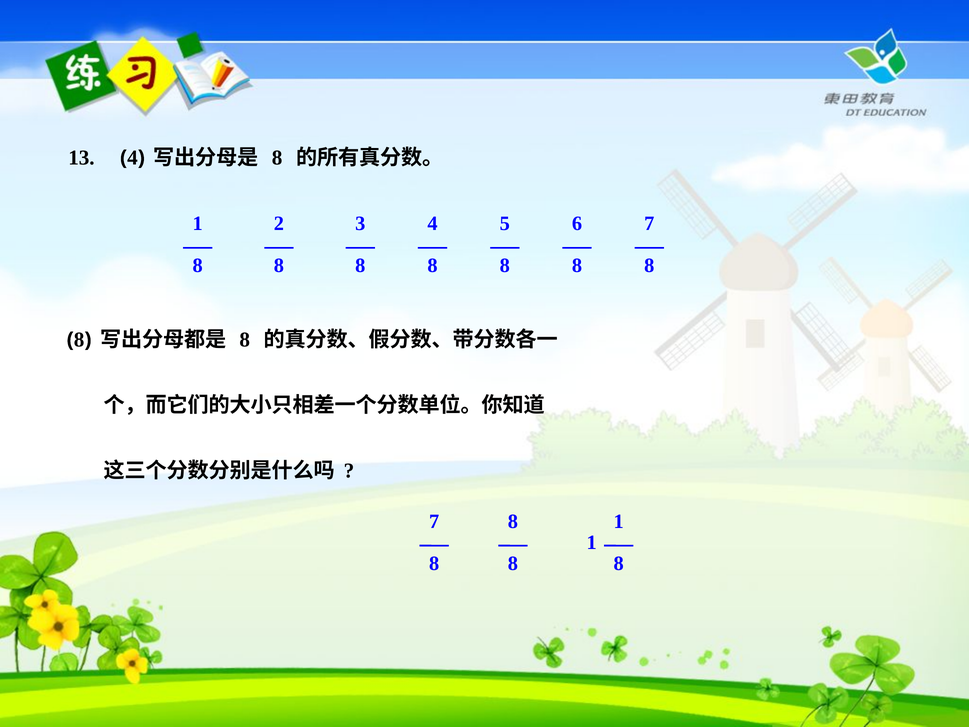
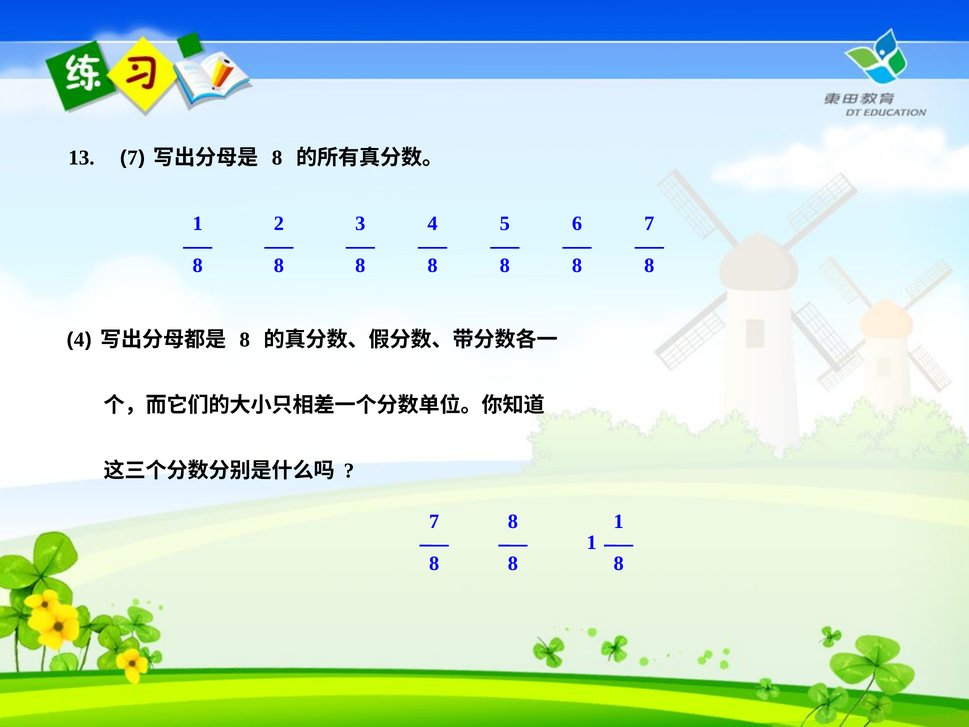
4: 4 -> 7 (132, 158)
8: 8 -> 4 (79, 340)
